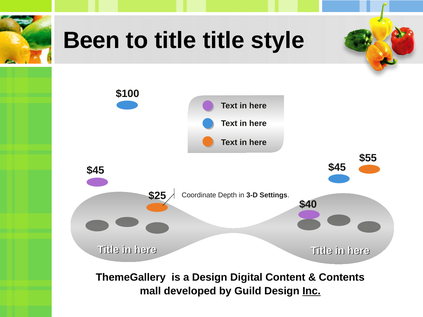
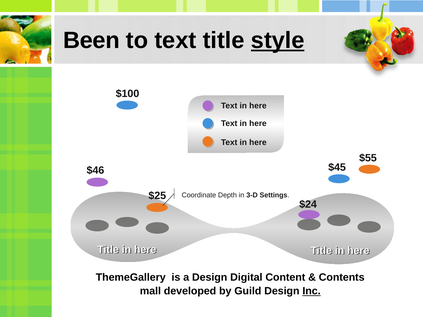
to title: title -> text (175, 40)
style underline: none -> present (278, 40)
$45: $45 -> $46 (95, 171)
$40: $40 -> $24 (308, 204)
